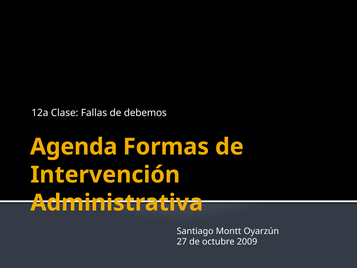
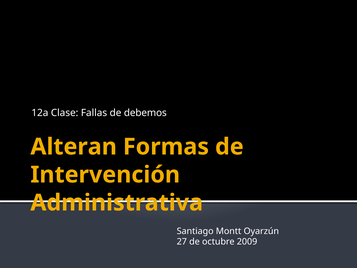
Agenda: Agenda -> Alteran (74, 147)
